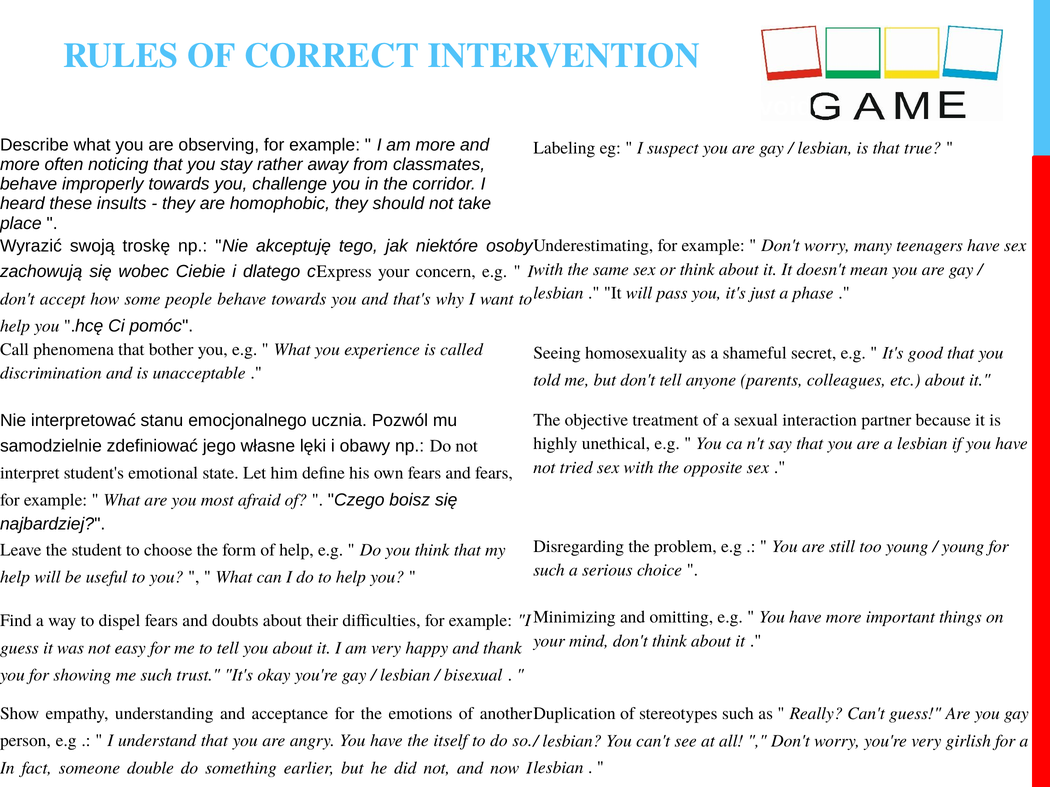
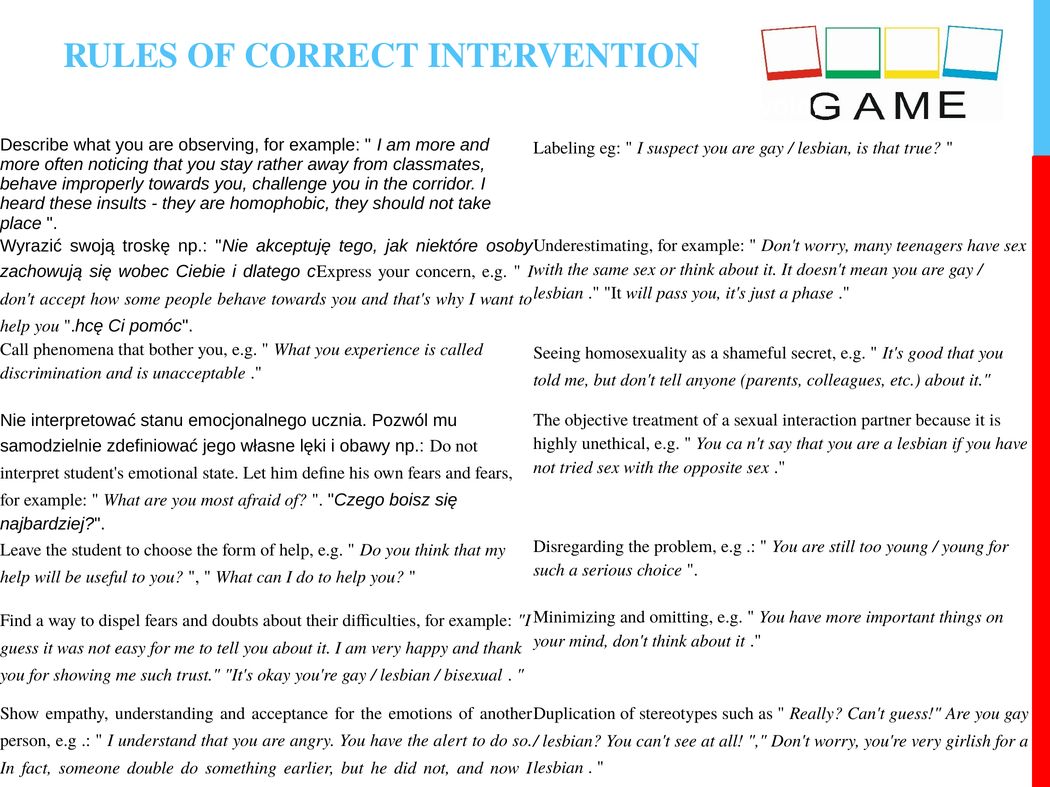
itself: itself -> alert (450, 741)
